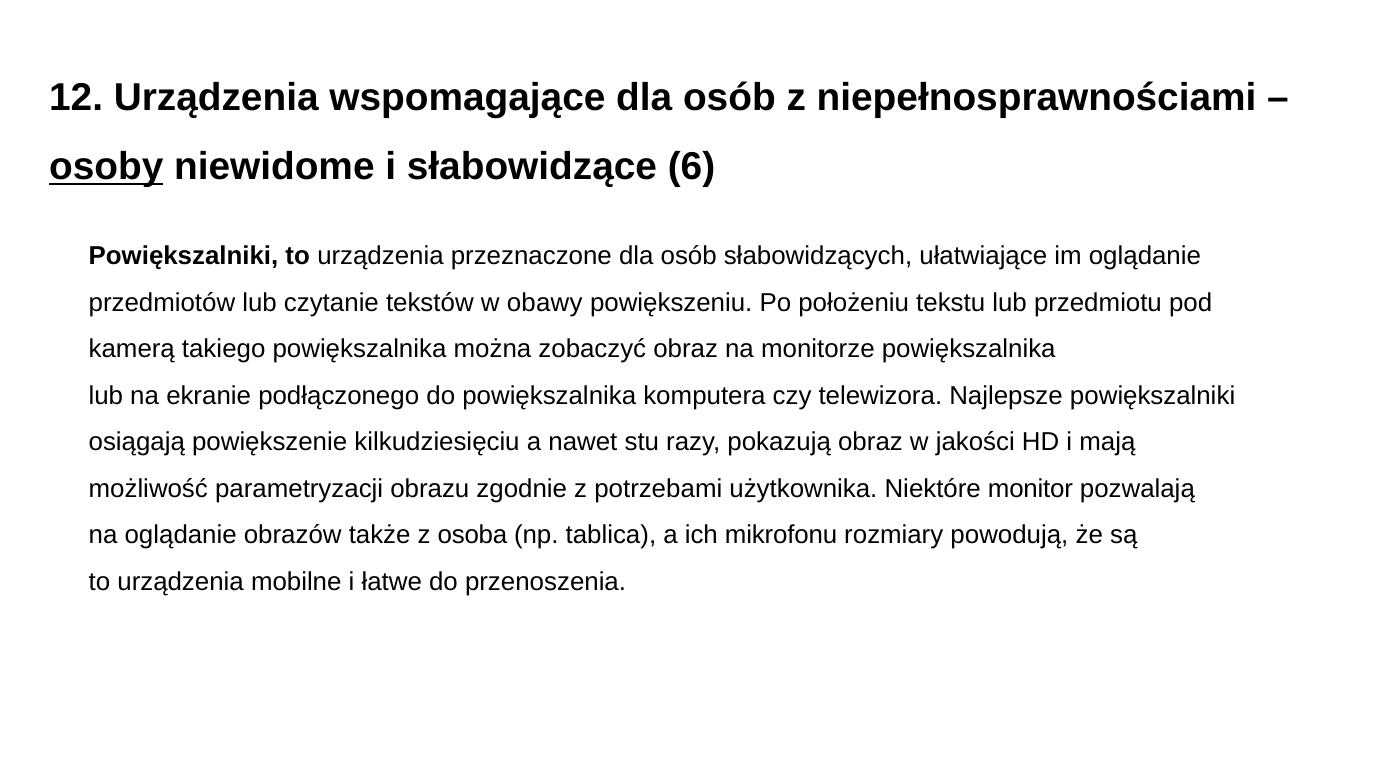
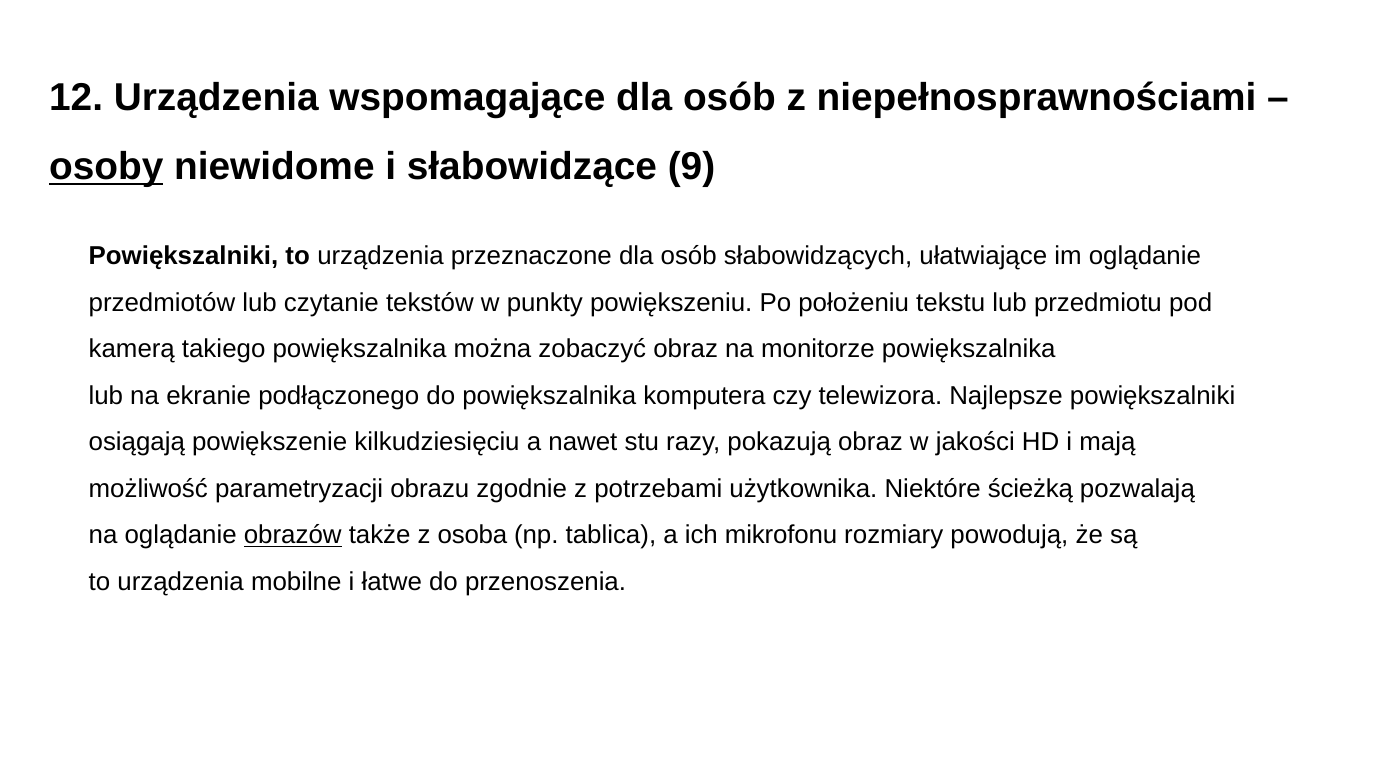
6: 6 -> 9 (691, 167)
obawy: obawy -> punkty (545, 303)
monitor: monitor -> ścieżką (1030, 489)
obrazów underline: none -> present (293, 536)
